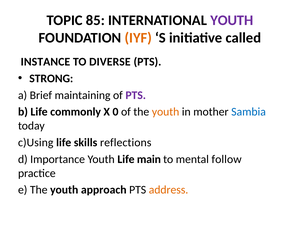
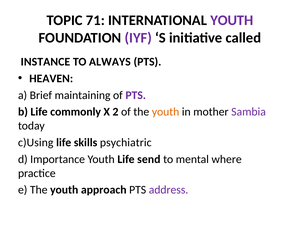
85: 85 -> 71 (95, 20)
IYF colour: orange -> purple (138, 38)
DIVERSE: DIVERSE -> ALWAYS (110, 62)
STRONG: STRONG -> HEAVEN (51, 78)
0: 0 -> 2 (115, 112)
Sambia colour: blue -> purple (249, 112)
reflections: reflections -> psychiatric (126, 143)
main: main -> send (149, 159)
follow: follow -> where (227, 159)
address colour: orange -> purple (169, 190)
